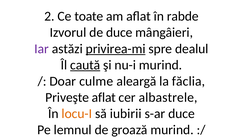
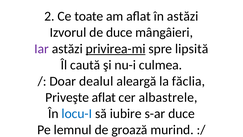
în rabde: rabde -> astăzi (183, 16)
dealul: dealul -> lipsită (192, 49)
caută underline: present -> none (85, 65)
nu-i murind: murind -> culmea (161, 65)
culme: culme -> dealul (96, 81)
locu-I colour: orange -> blue (77, 113)
iubirii: iubirii -> iubire (126, 113)
